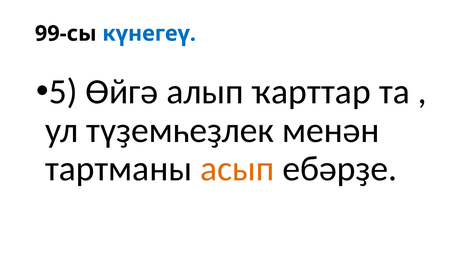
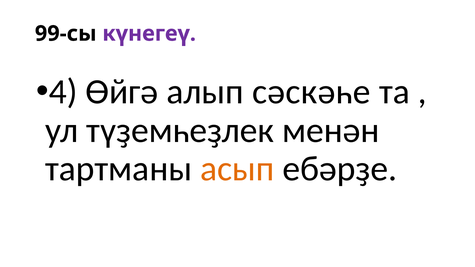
күнегеү colour: blue -> purple (149, 34)
5: 5 -> 4 (63, 92)
ҡарттар: ҡарттар -> сәскәһе (311, 92)
